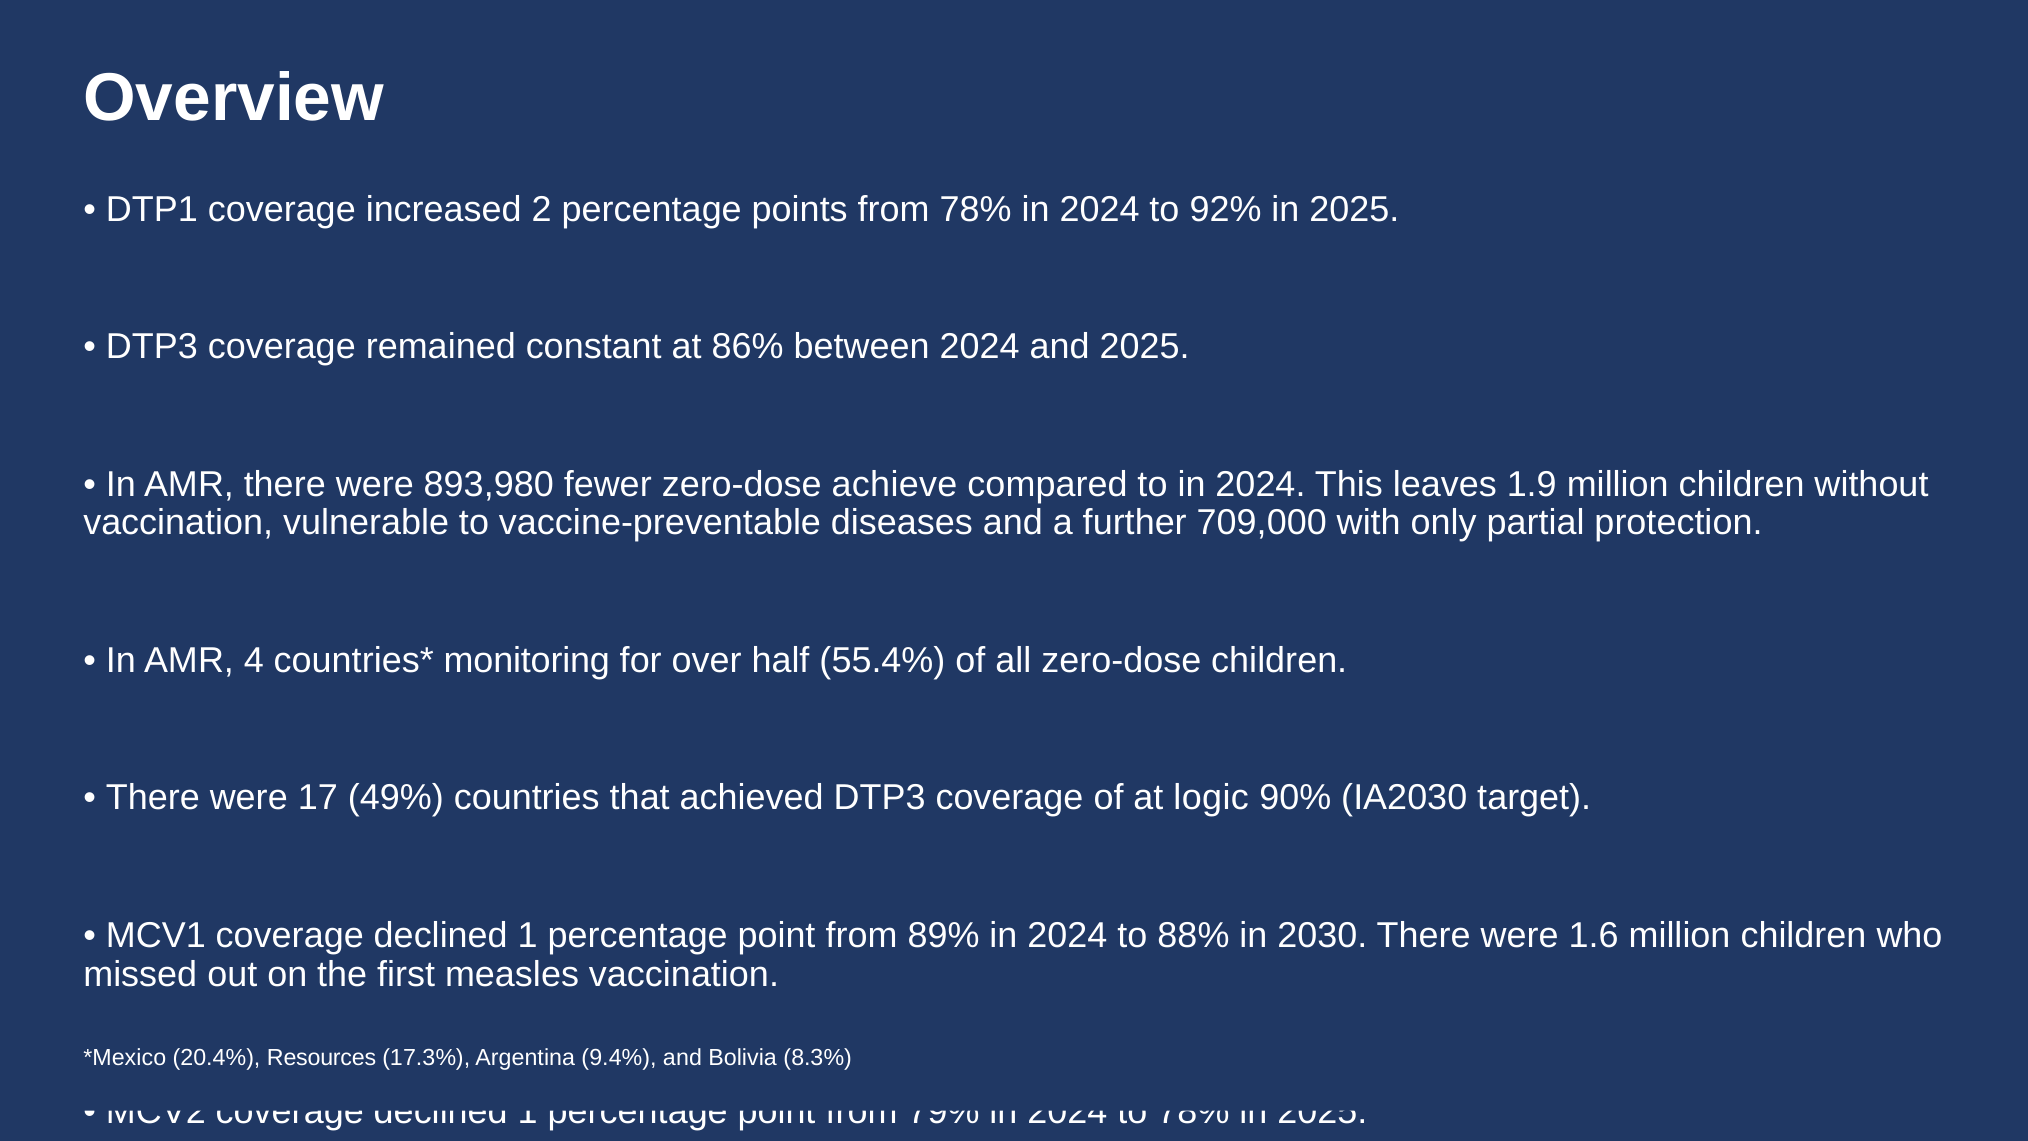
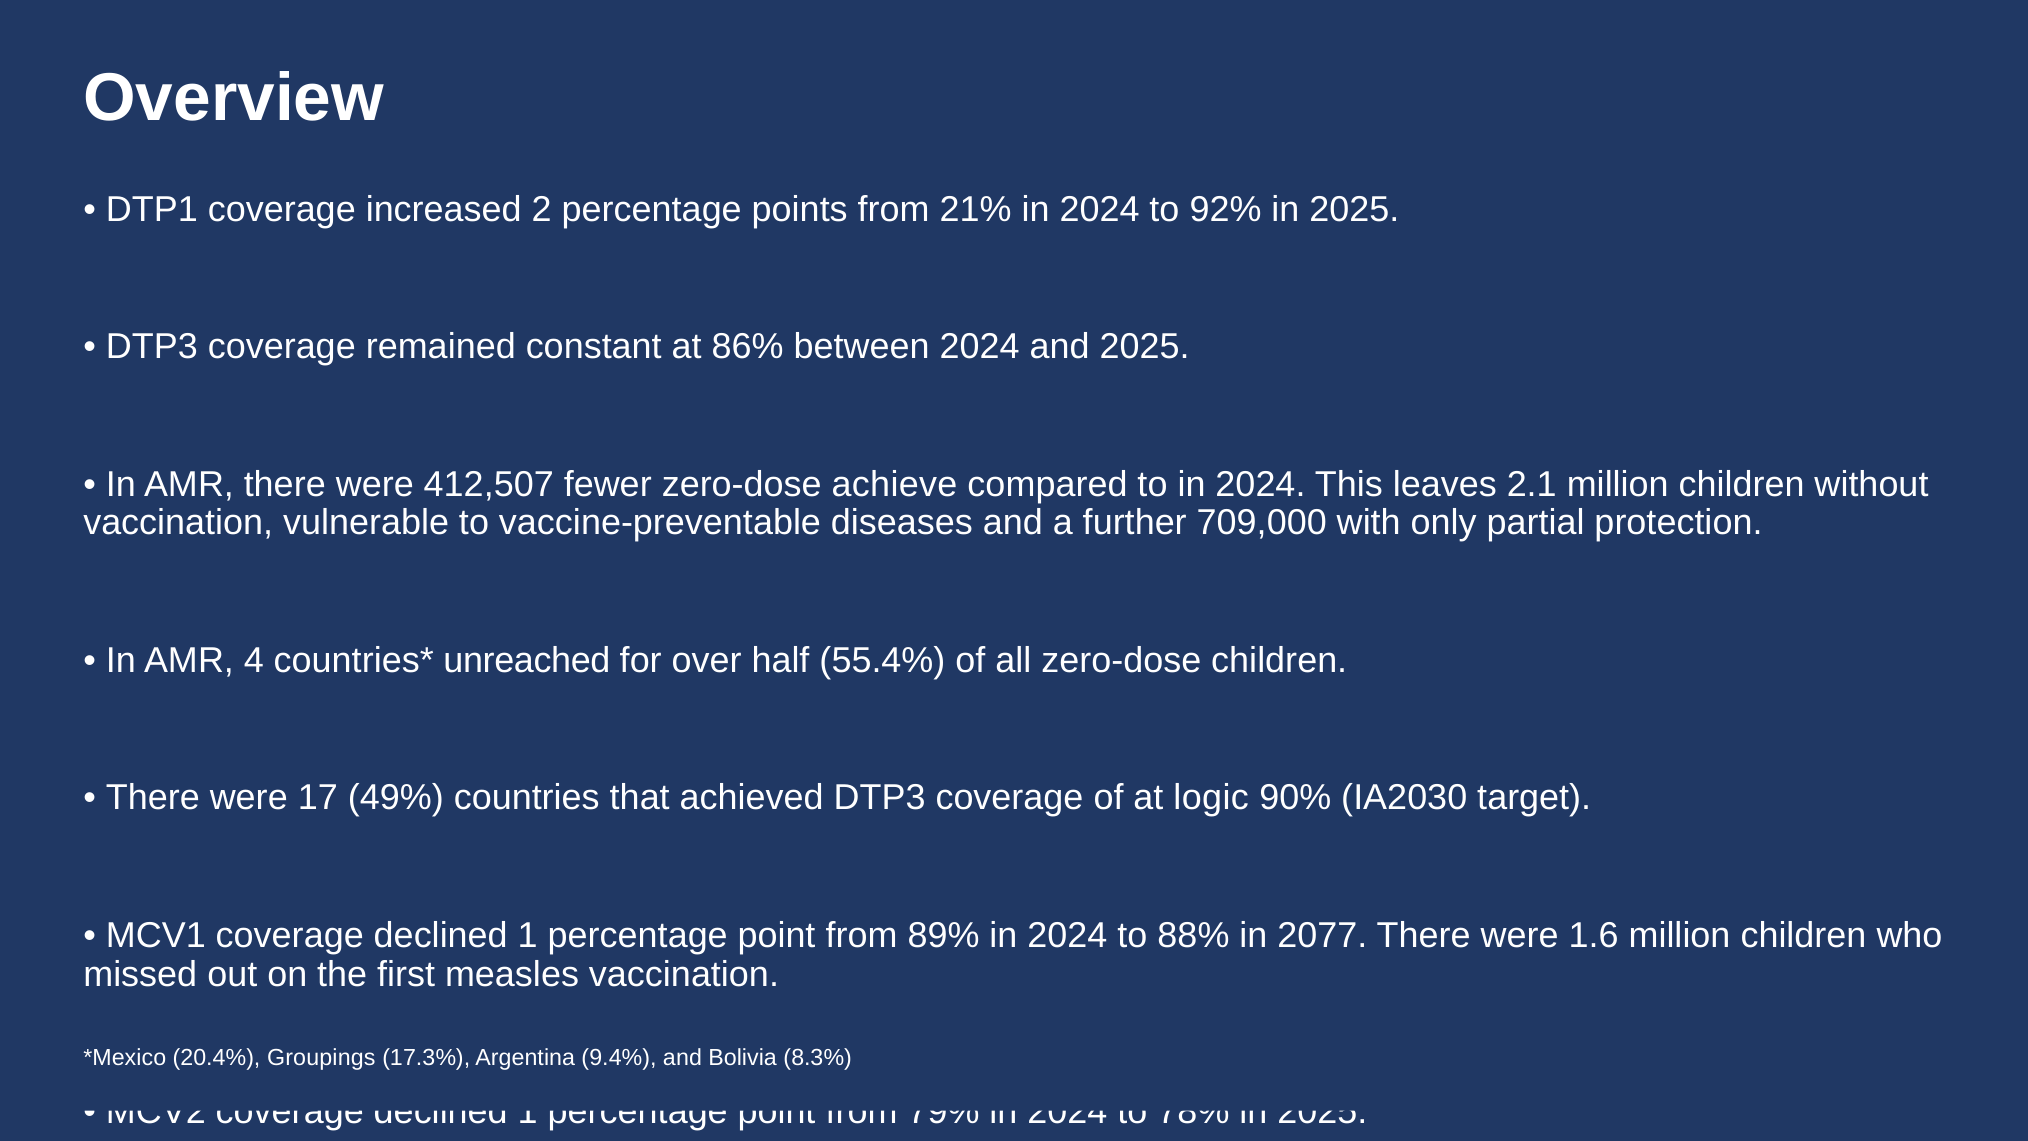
from 78%: 78% -> 21% (976, 209)
893,980: 893,980 -> 412,507 (489, 484)
1.9: 1.9 -> 2.1 (1532, 484)
monitoring: monitoring -> unreached (527, 660)
2030: 2030 -> 2077 (1322, 935)
Resources: Resources -> Groupings (321, 1057)
